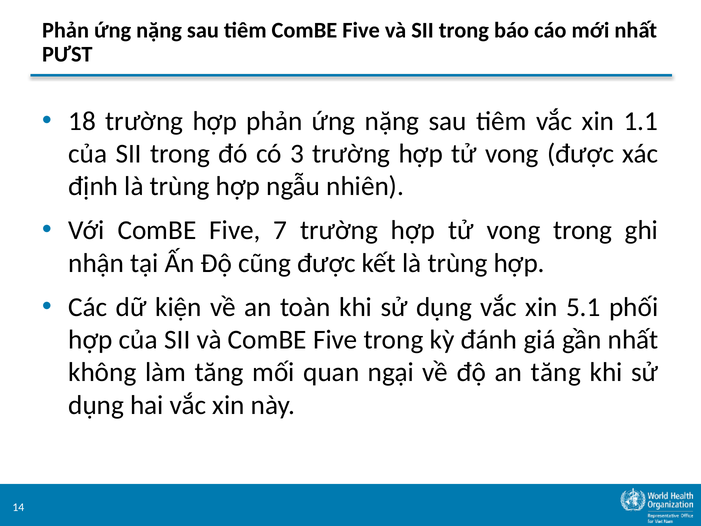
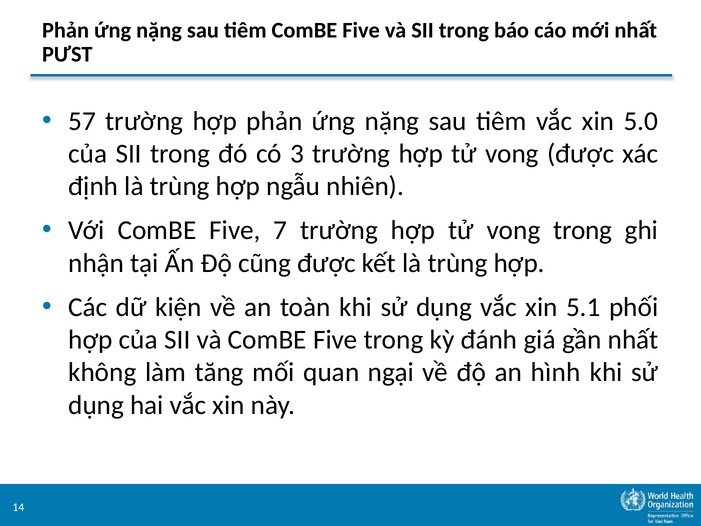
18: 18 -> 57 (82, 121)
1.1: 1.1 -> 5.0 (641, 121)
an tăng: tăng -> hình (556, 372)
